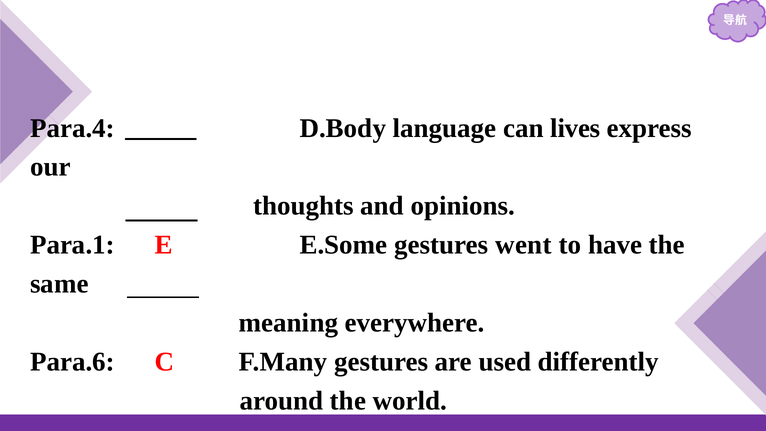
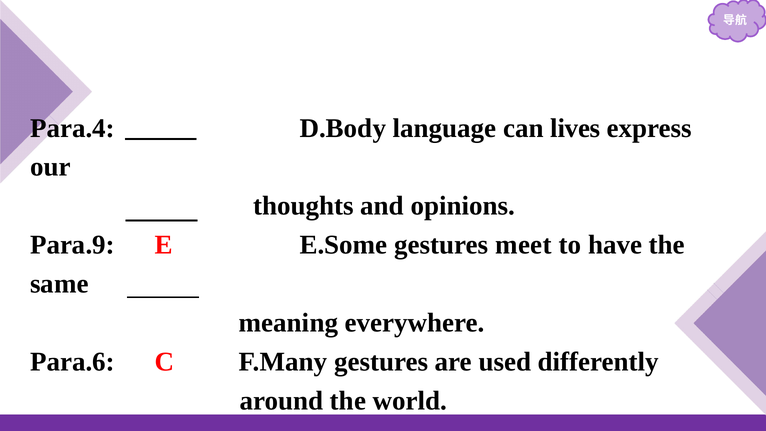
Para.1: Para.1 -> Para.9 (72, 245)
went: went -> meet (523, 245)
